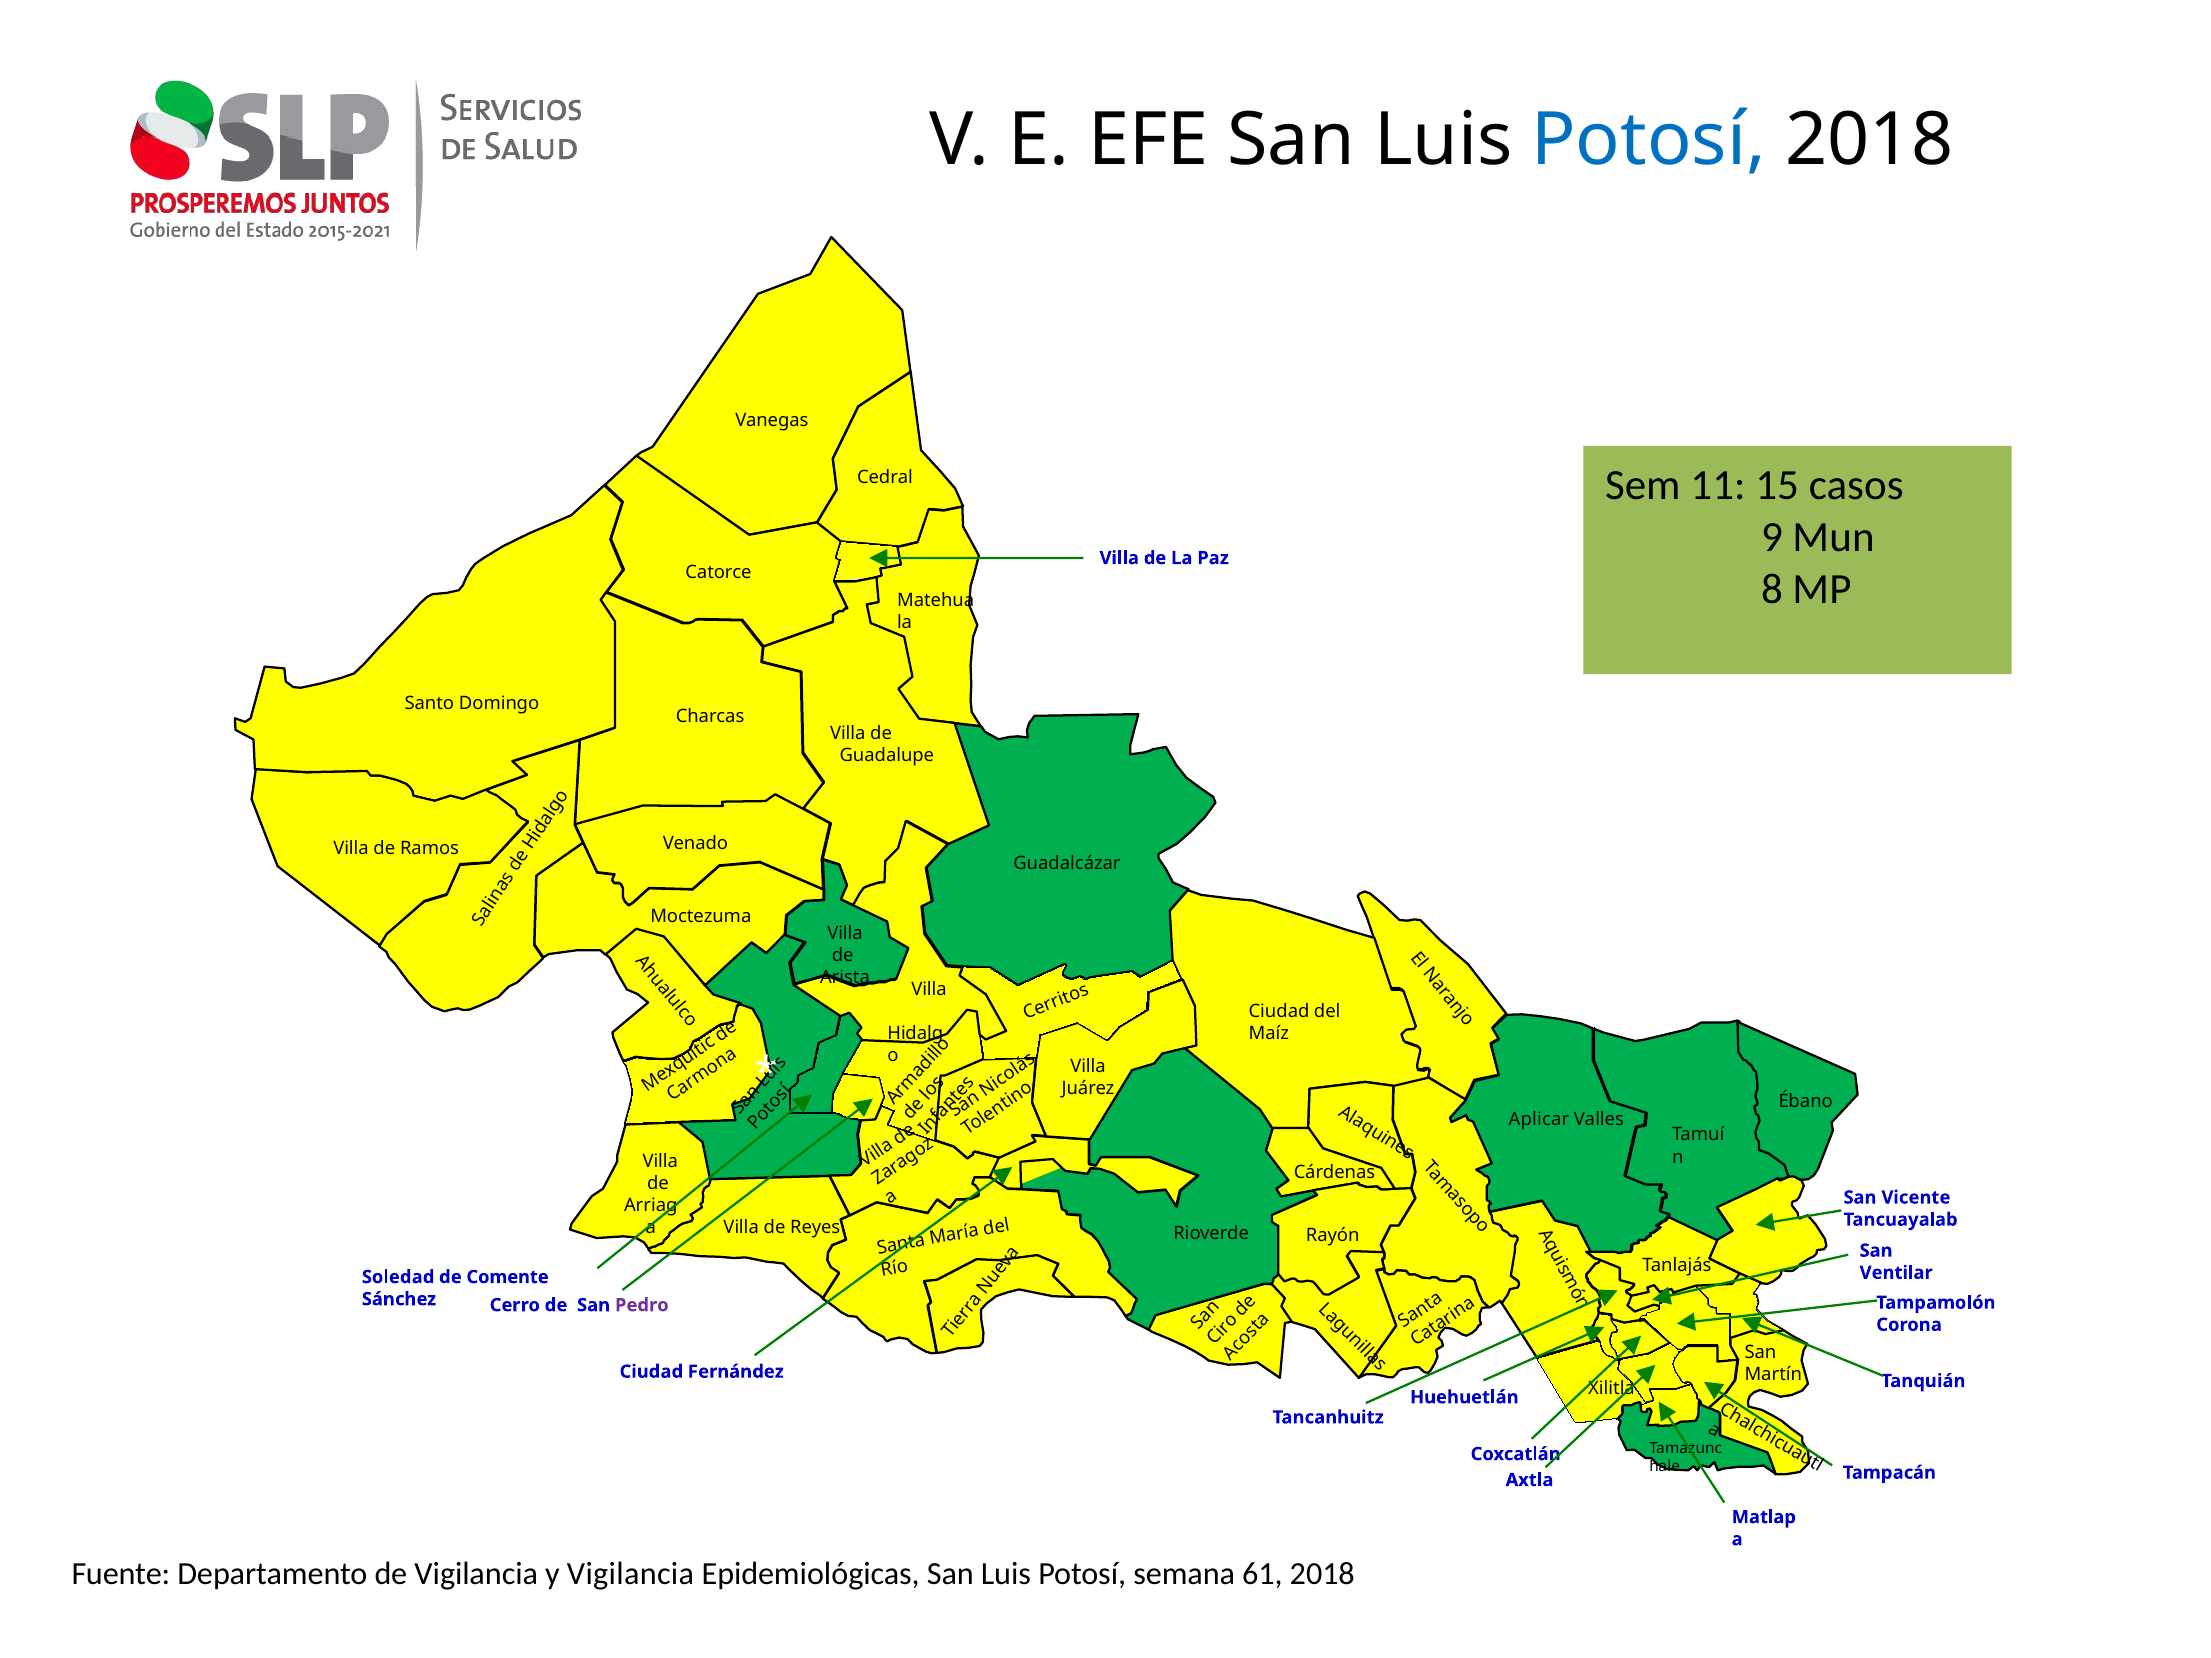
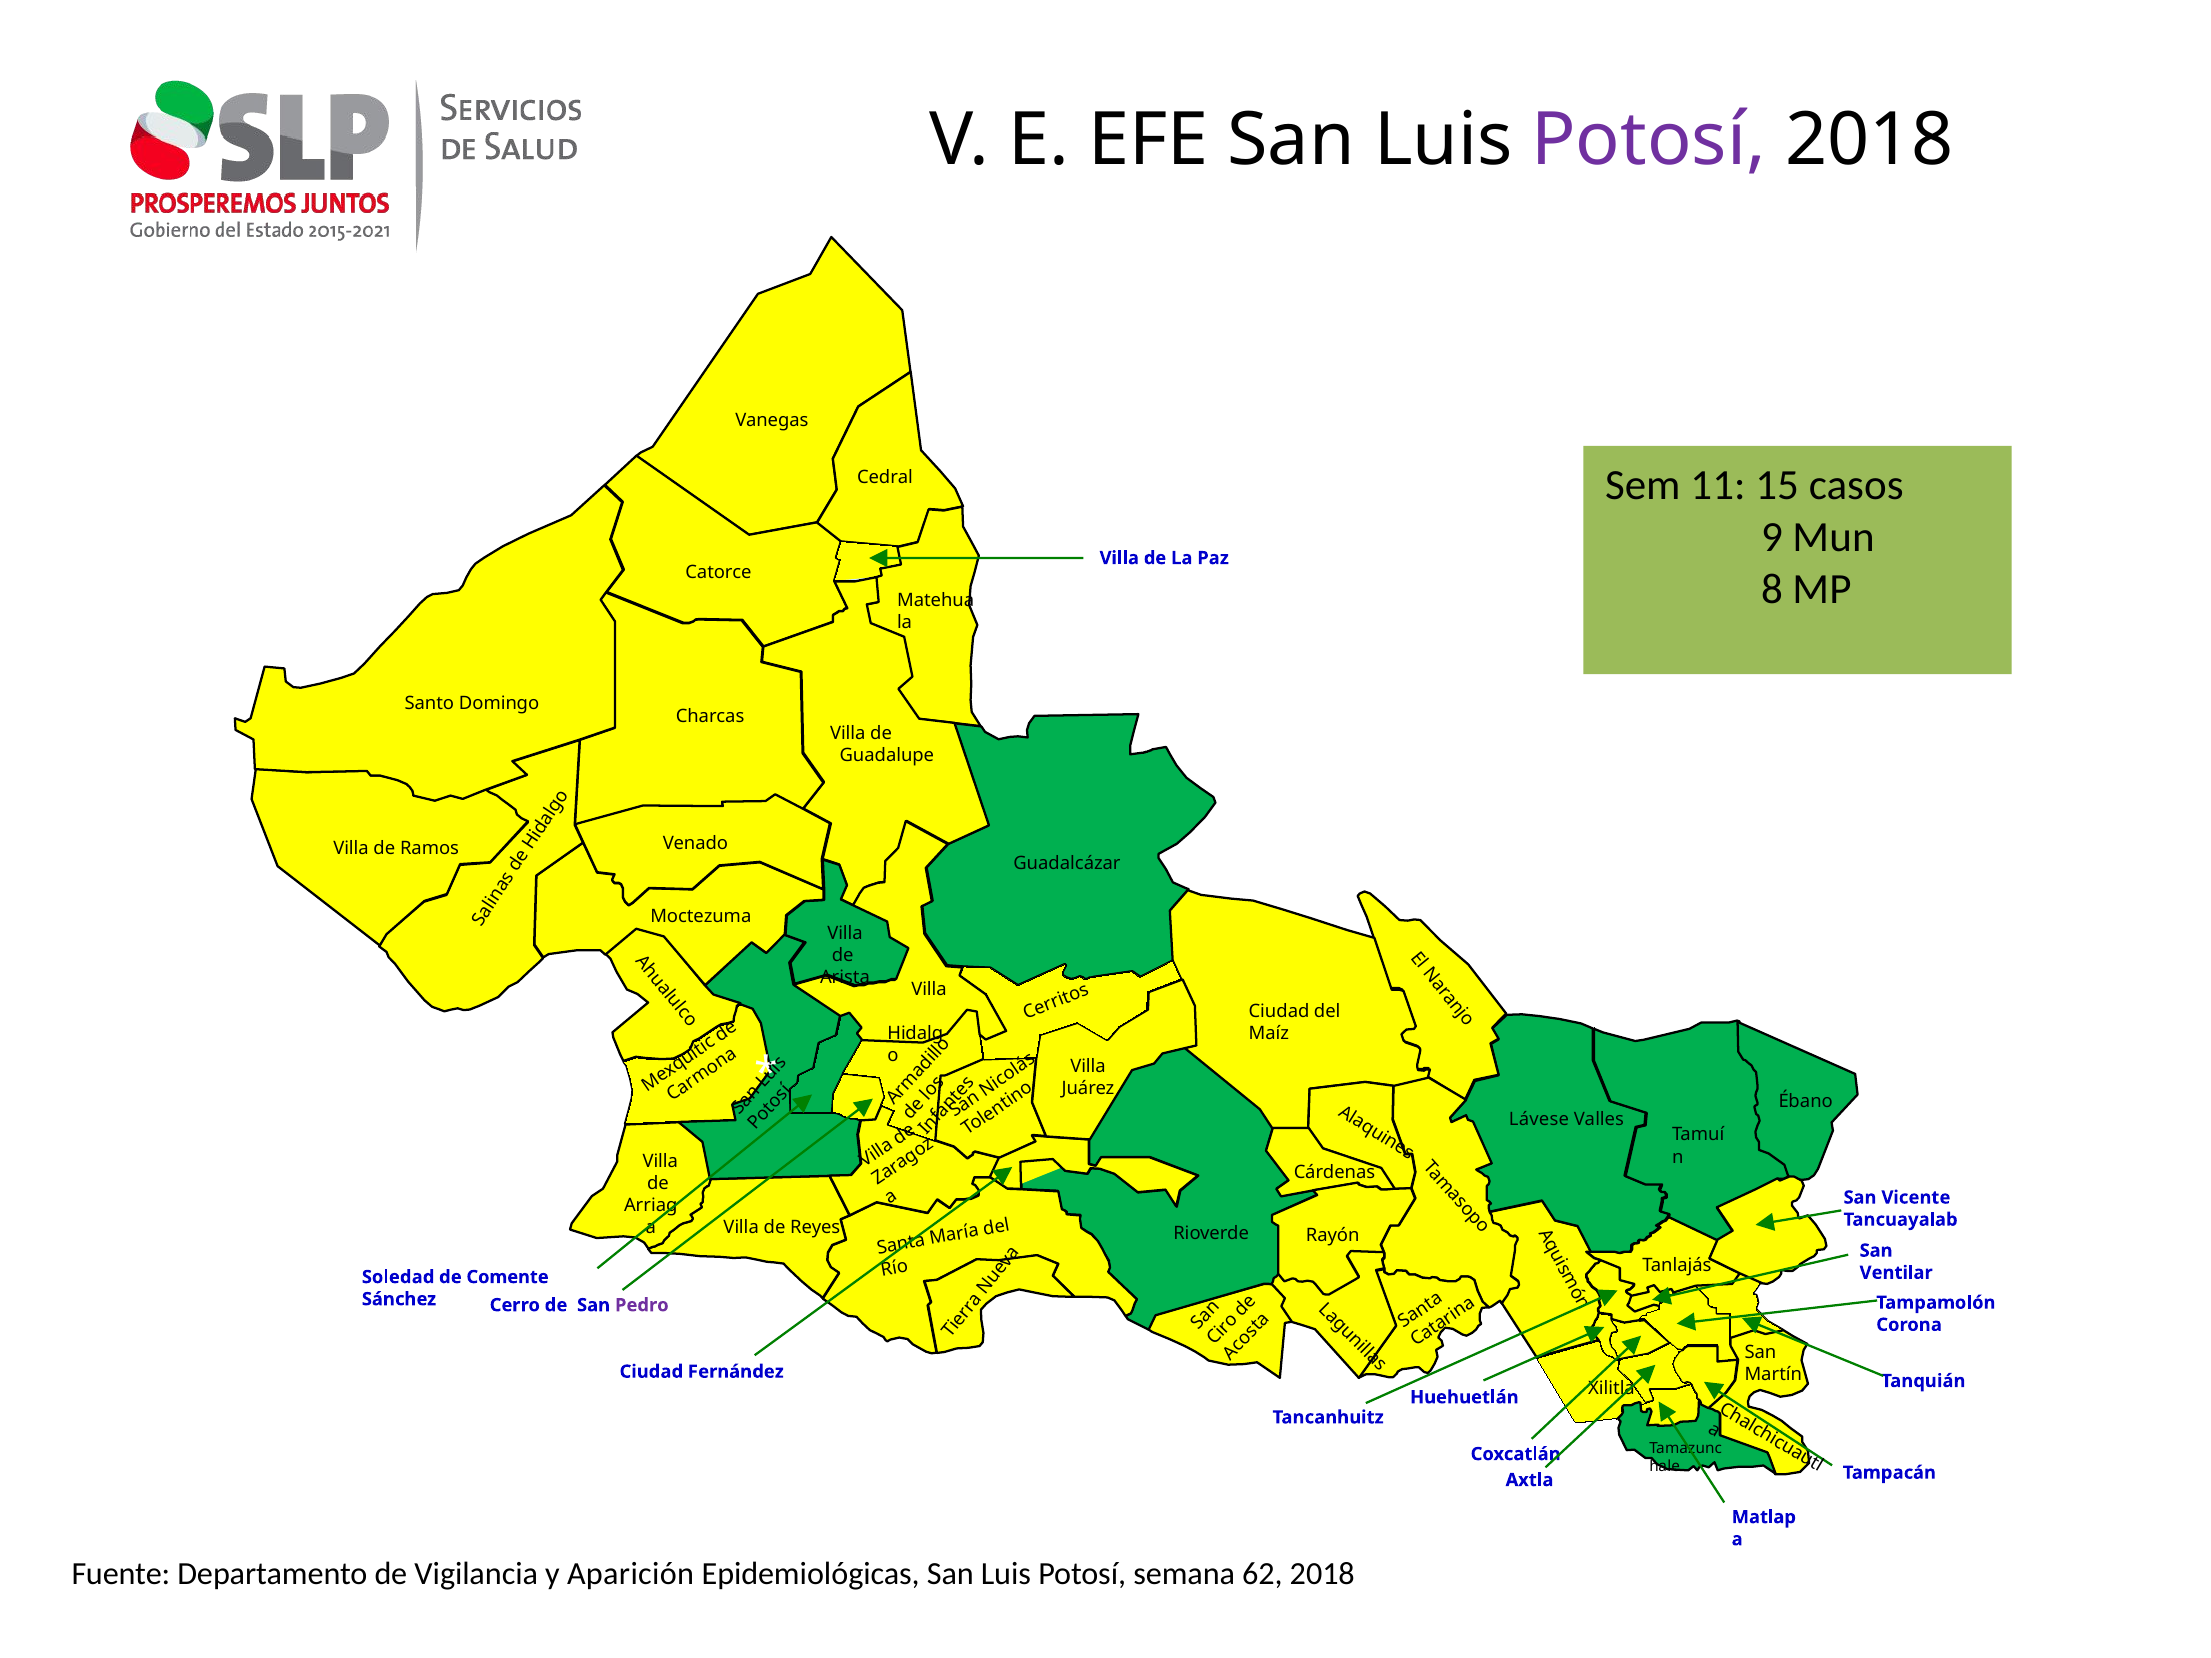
Potosí colour: blue -> purple (1649, 141)
Aplicar: Aplicar -> Lávese (1539, 1119)
y Vigilancia: Vigilancia -> Aparición (631, 1574)
61: 61 -> 62 (1262, 1574)
